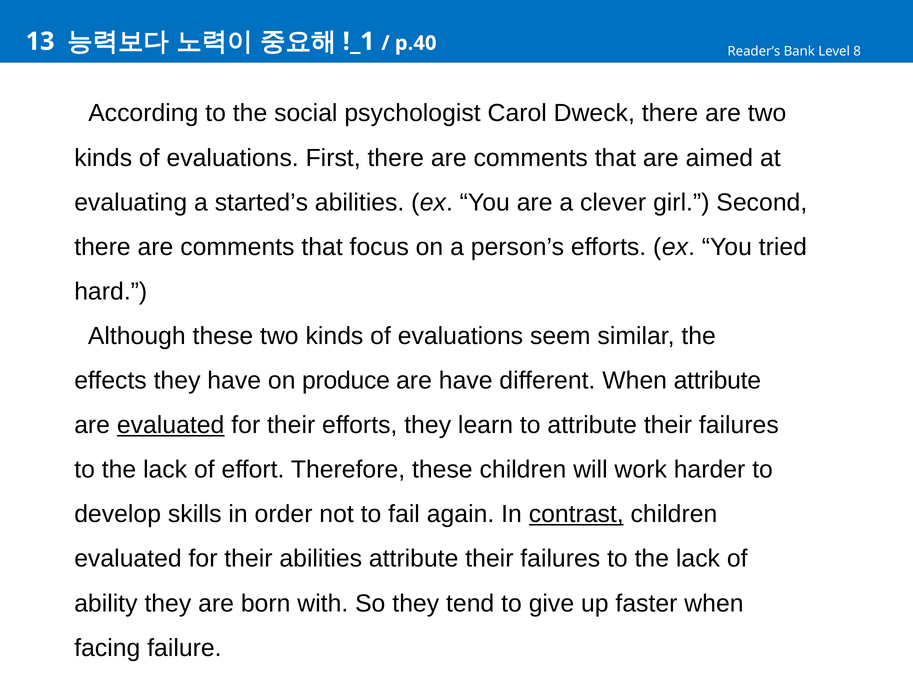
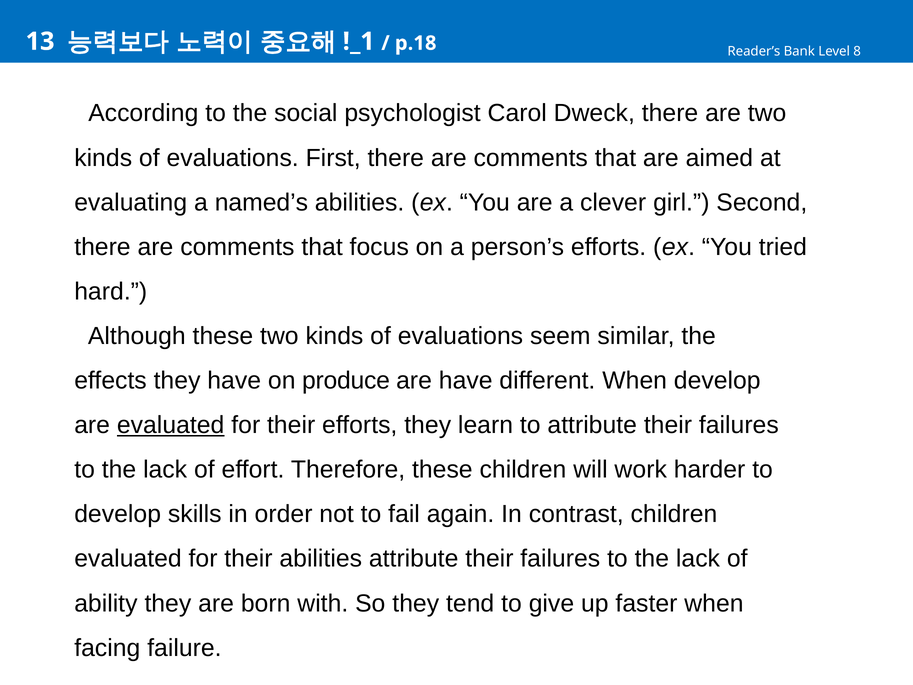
p.40: p.40 -> p.18 (416, 43)
started’s: started’s -> named’s (261, 202)
When attribute: attribute -> develop (717, 380)
contrast underline: present -> none (576, 514)
